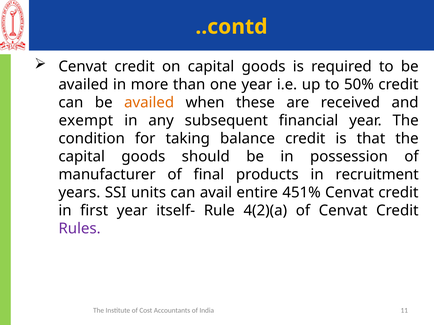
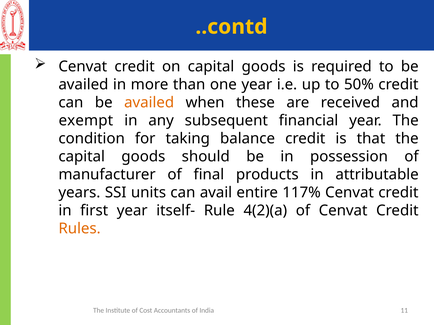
recruitment: recruitment -> attributable (377, 175)
451%: 451% -> 117% (302, 193)
Rules colour: purple -> orange (80, 229)
